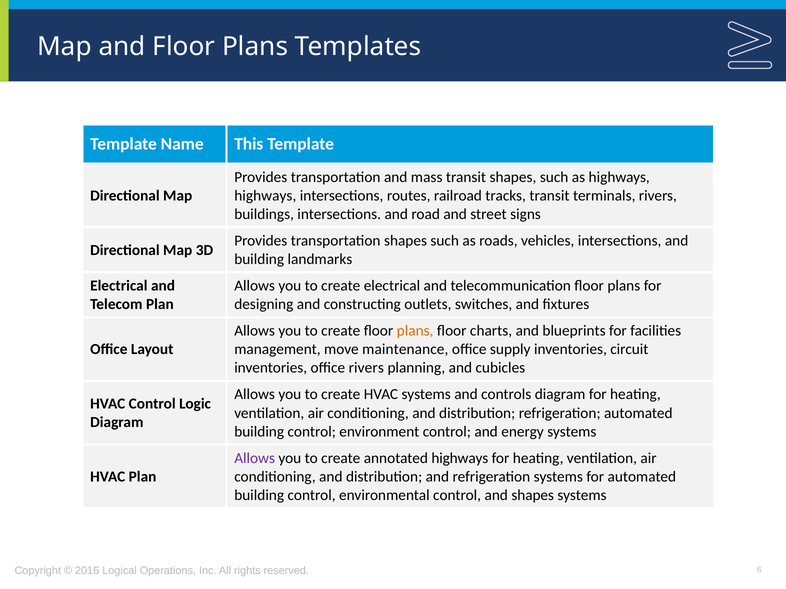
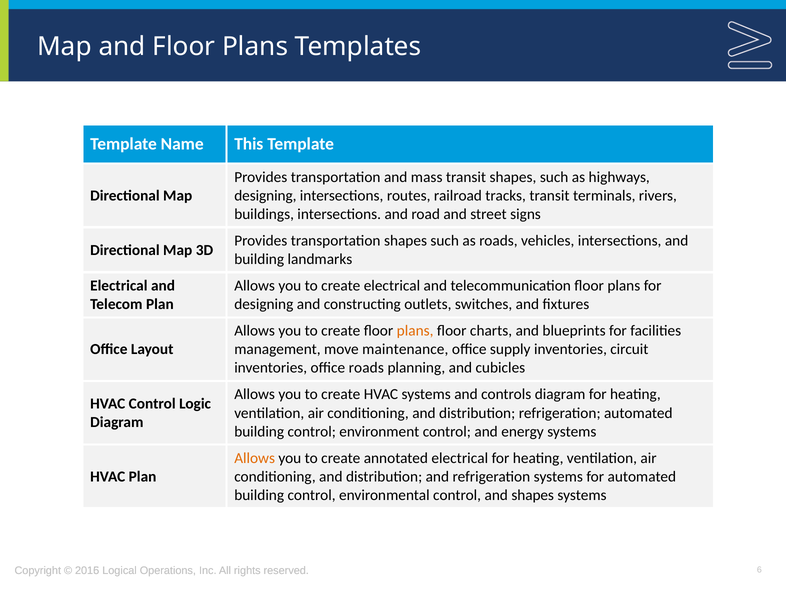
highways: highways -> designing (265, 196)
office rivers: rivers -> roads (366, 368)
Allows colour: purple -> orange (255, 458)
annotated highways: highways -> electrical (460, 458)
